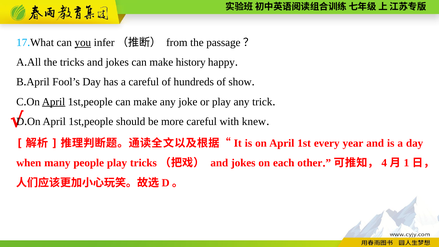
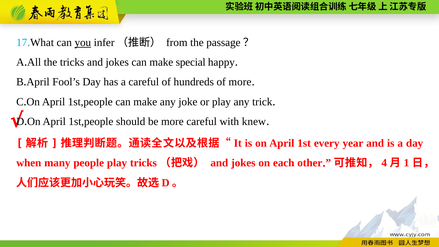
history: history -> special (191, 62)
of show: show -> more (240, 82)
April underline: present -> none (54, 102)
